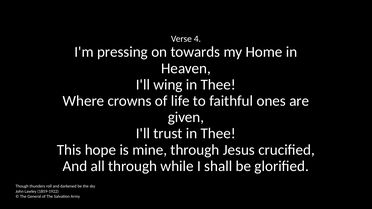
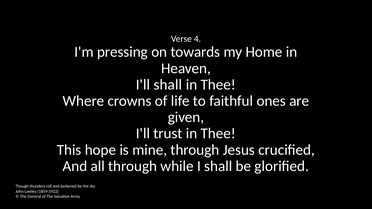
I'll wing: wing -> shall (168, 85)
